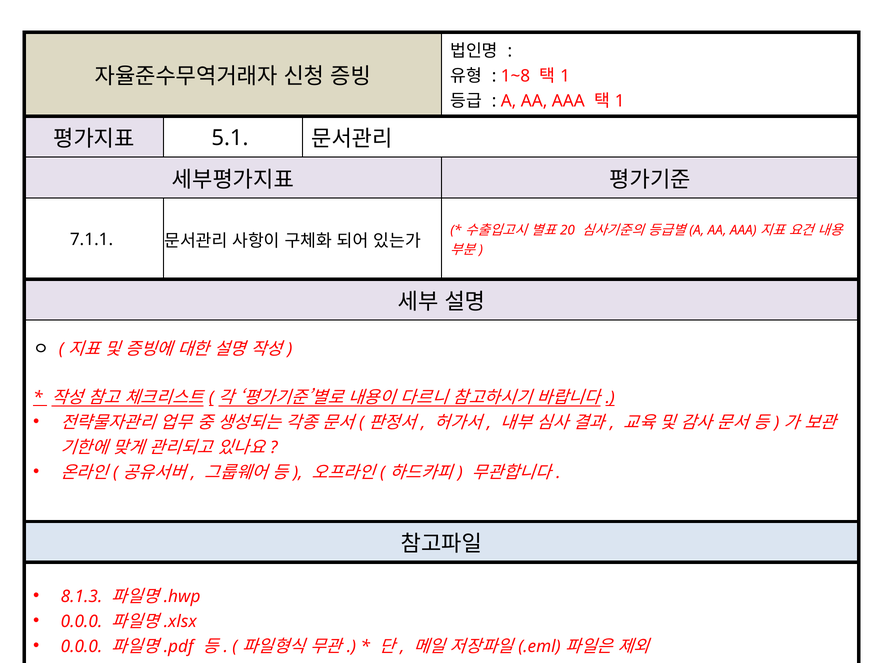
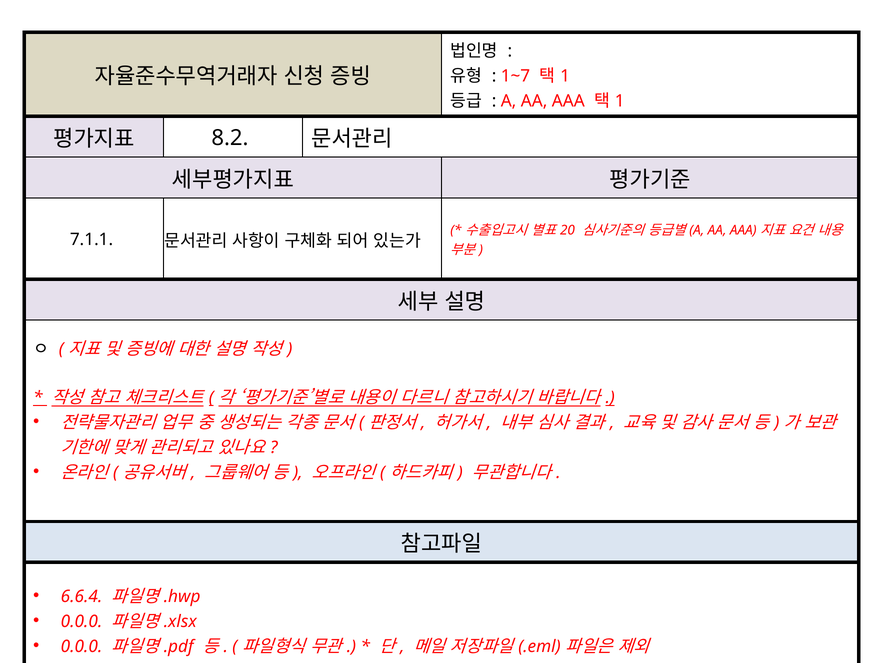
1~8: 1~8 -> 1~7 (515, 76)
5.1: 5.1 -> 8.2 (230, 138)
8.1.3: 8.1.3 -> 6.6.4 (82, 596)
